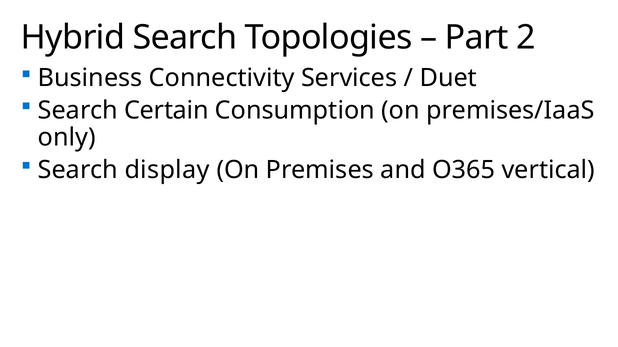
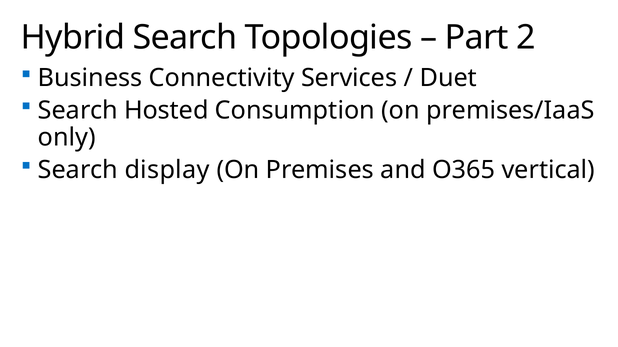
Certain: Certain -> Hosted (166, 111)
